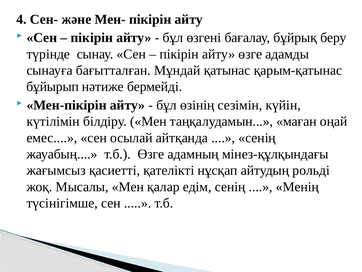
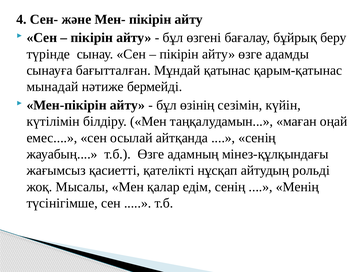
бұйырып: бұйырып -> мынадай (52, 87)
